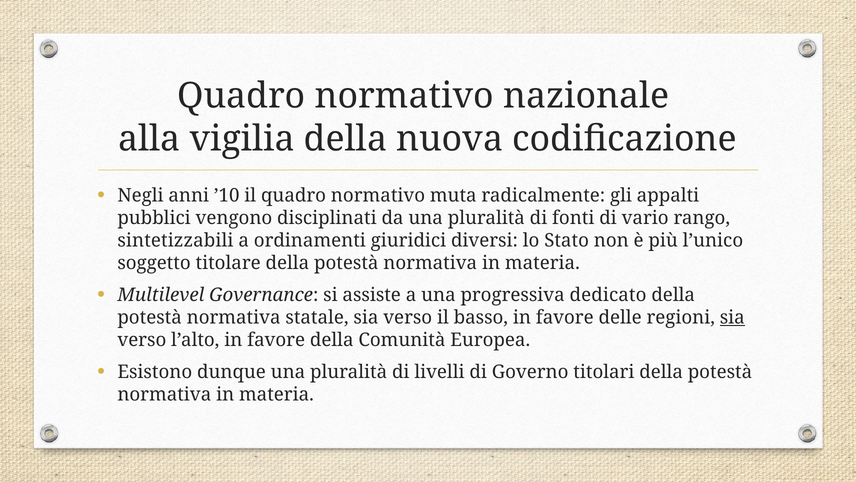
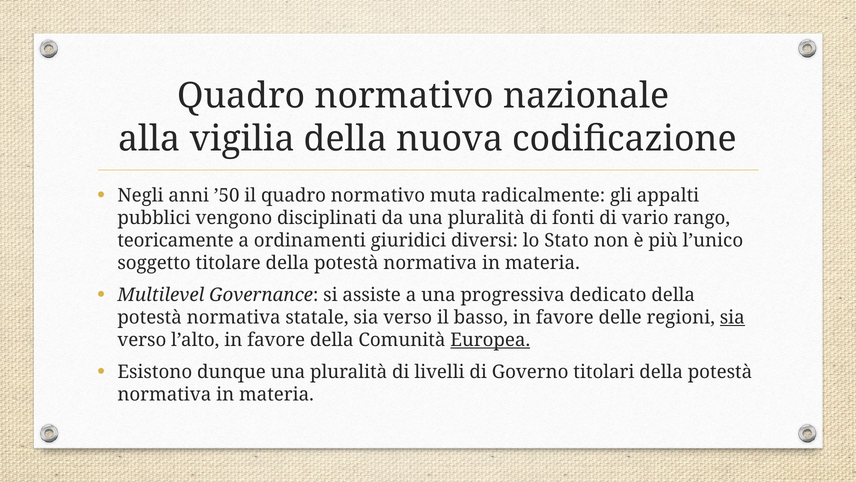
’10: ’10 -> ’50 (227, 195)
sintetizzabili: sintetizzabili -> teoricamente (176, 240)
Europea underline: none -> present (490, 340)
